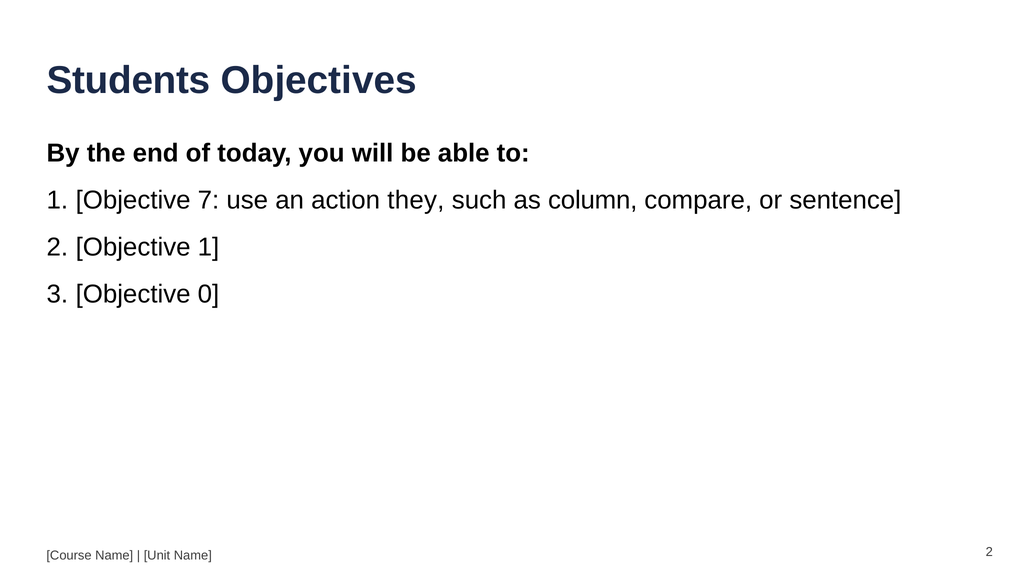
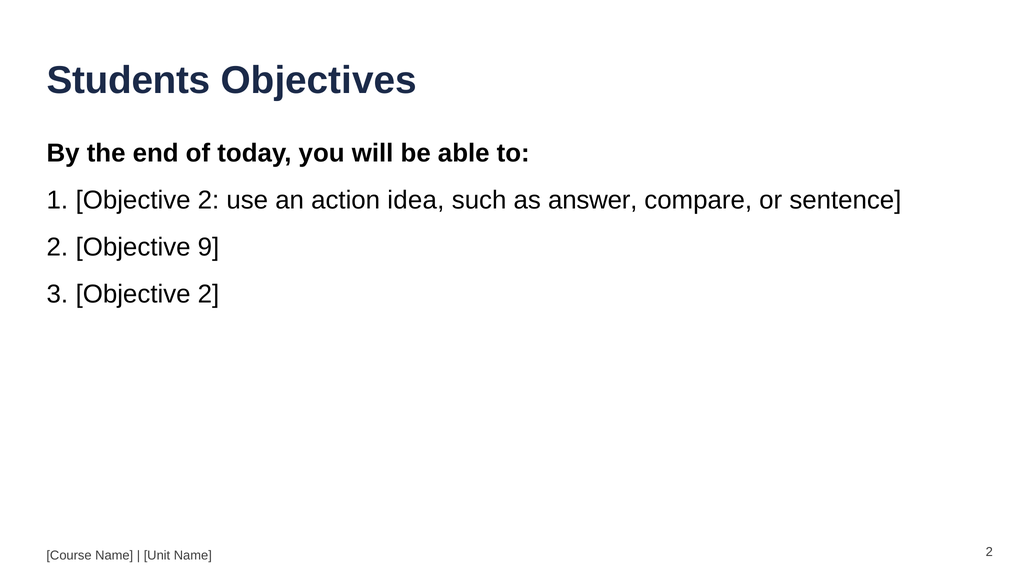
1 Objective 7: 7 -> 2 (208, 200)
they: they -> idea (416, 200)
column: column -> answer (593, 200)
Objective 1: 1 -> 9 (208, 247)
3 Objective 0: 0 -> 2 (208, 294)
